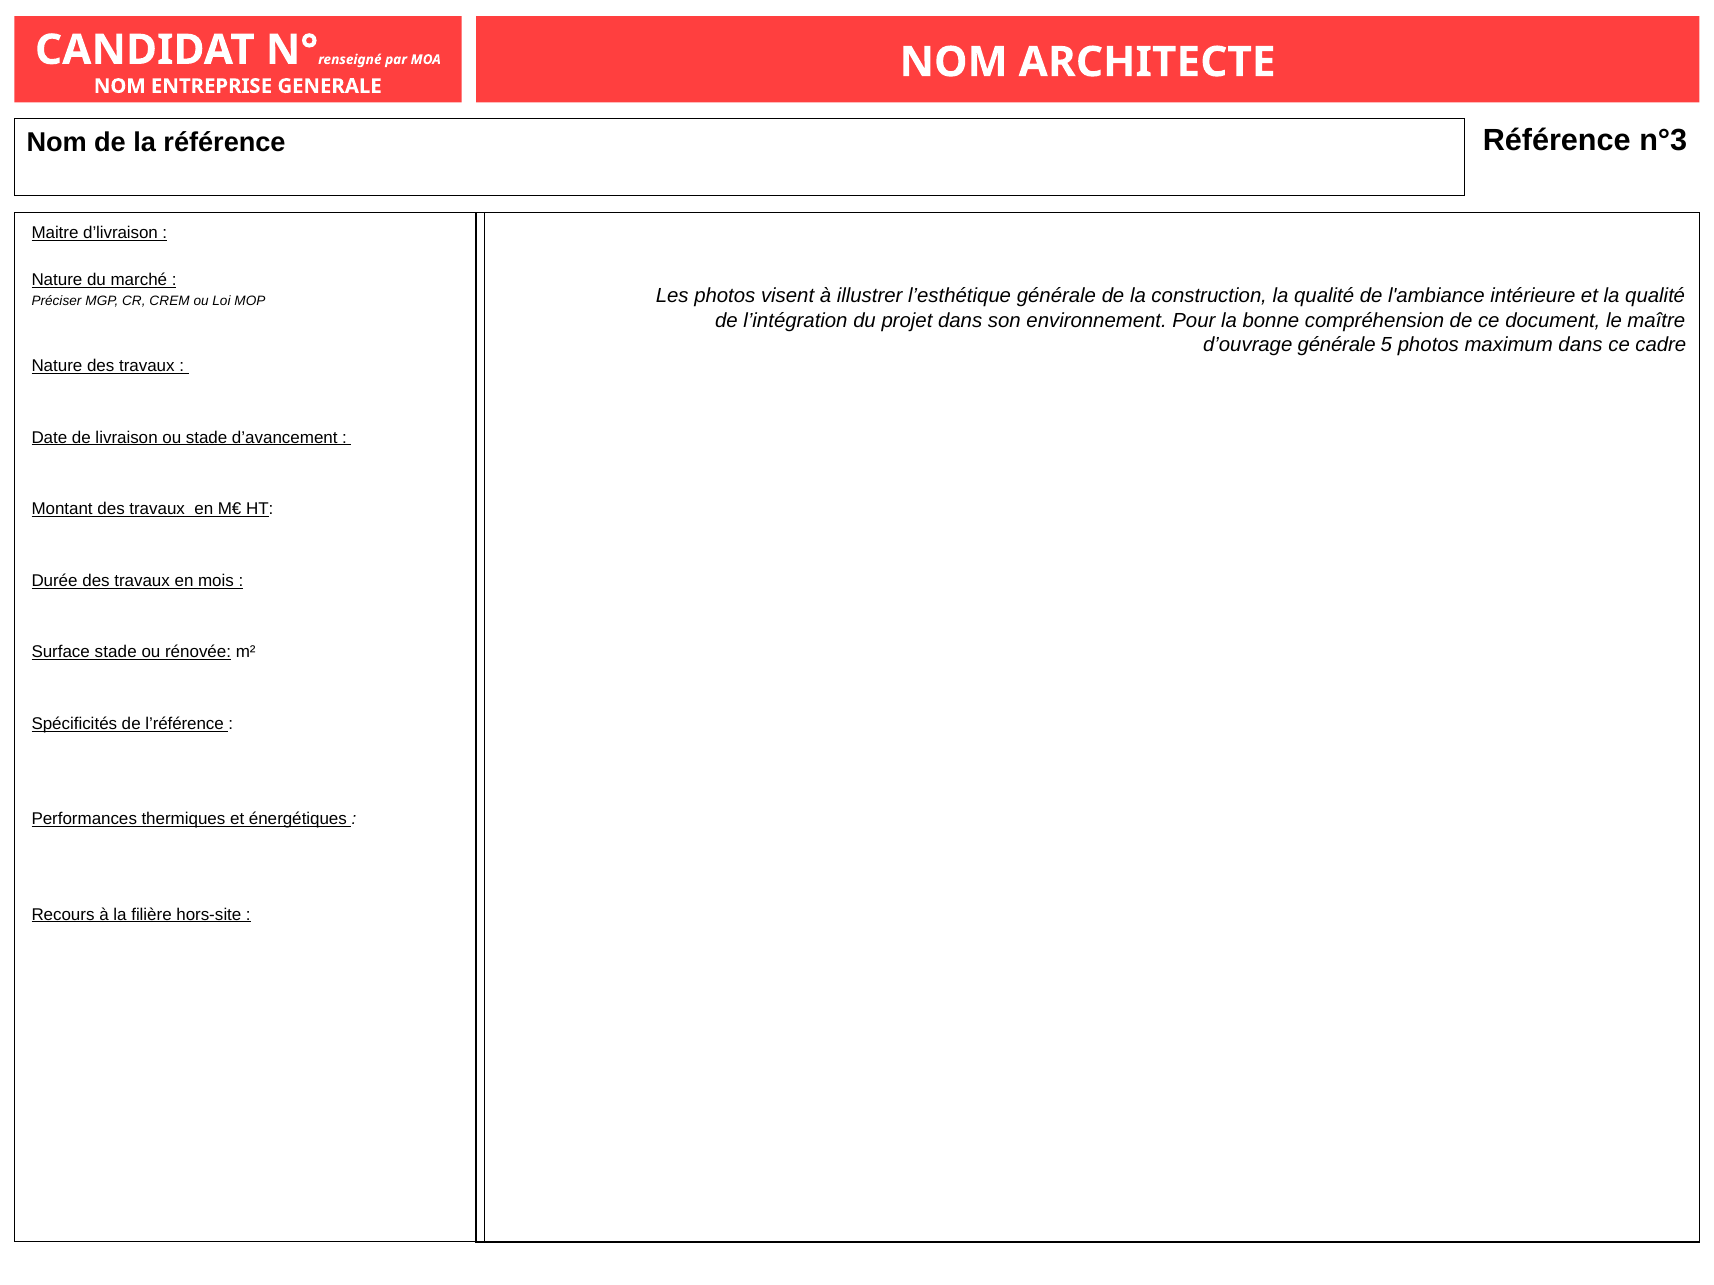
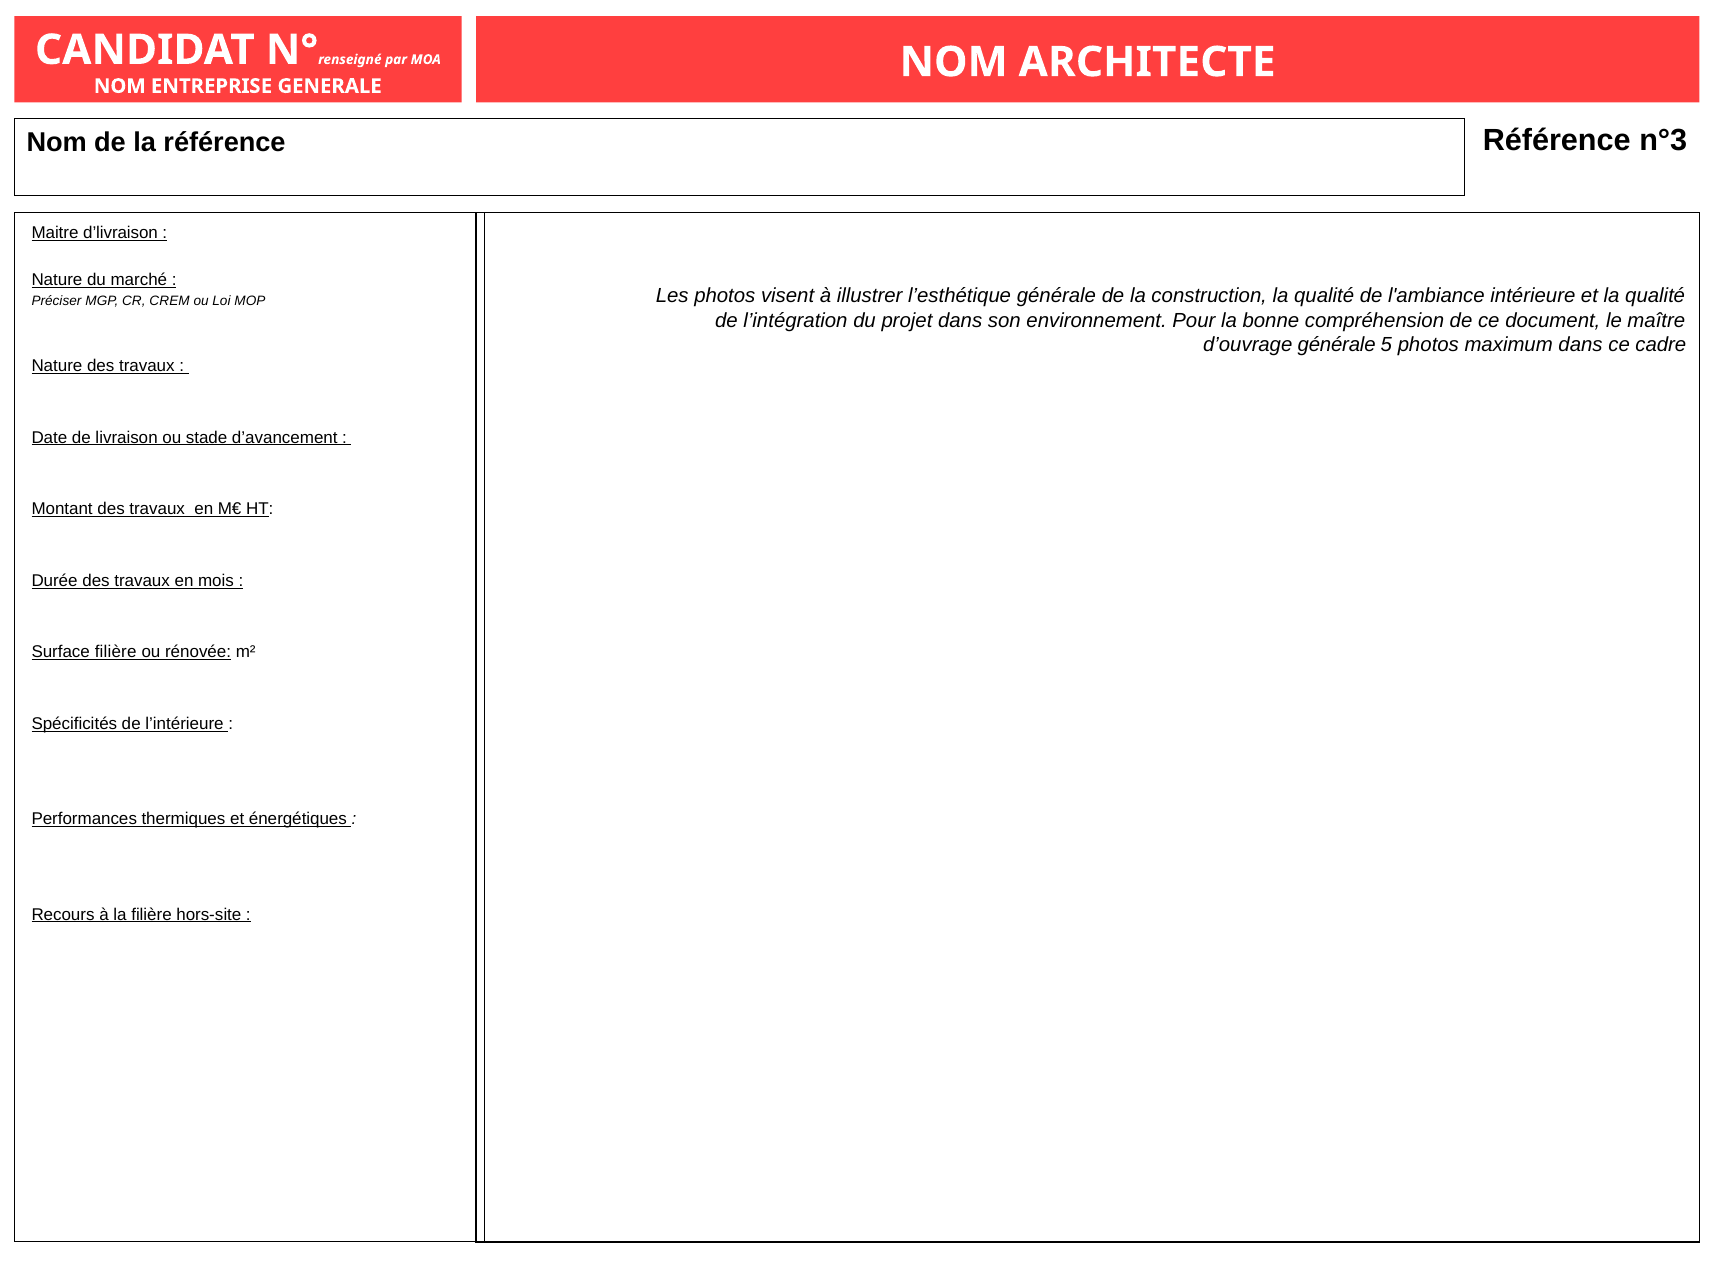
Surface stade: stade -> filière (116, 652)
l’référence: l’référence -> l’intérieure (185, 724)
